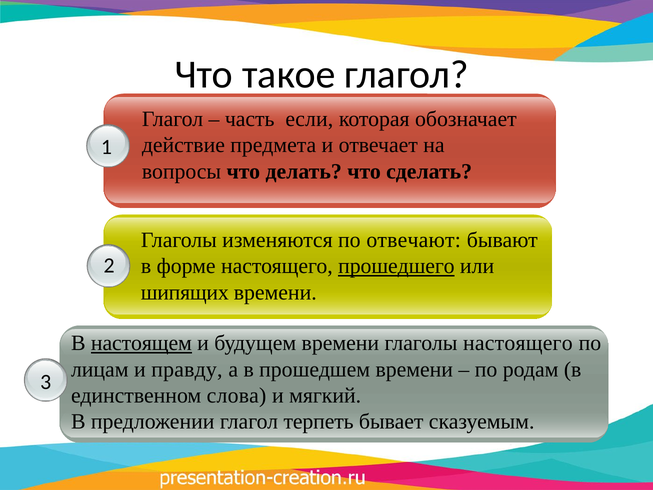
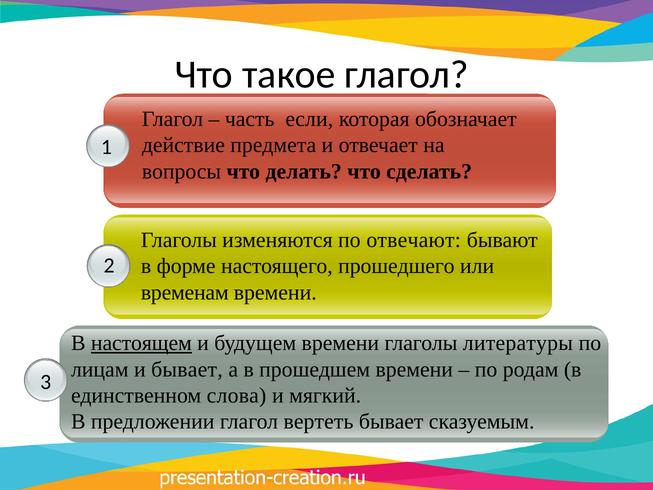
прошедшего underline: present -> none (396, 266)
шипящих: шипящих -> временам (185, 292)
глаголы настоящего: настоящего -> литературы (518, 343)
и правду: правду -> бывает (187, 369)
терпеть: терпеть -> вертеть (318, 421)
